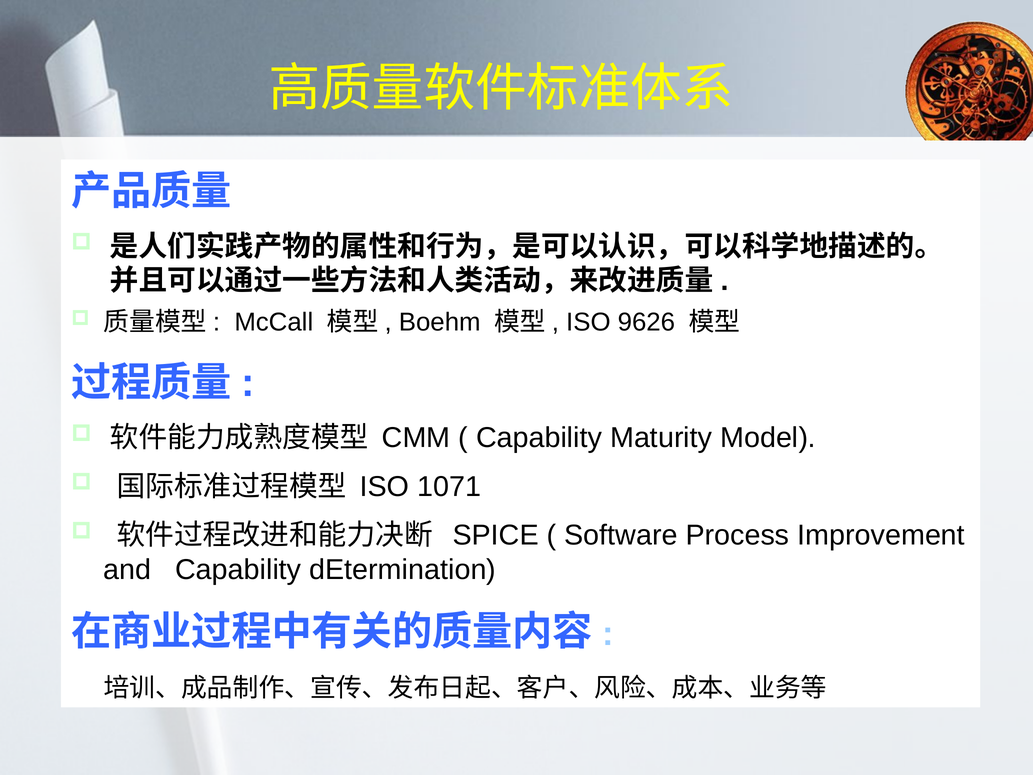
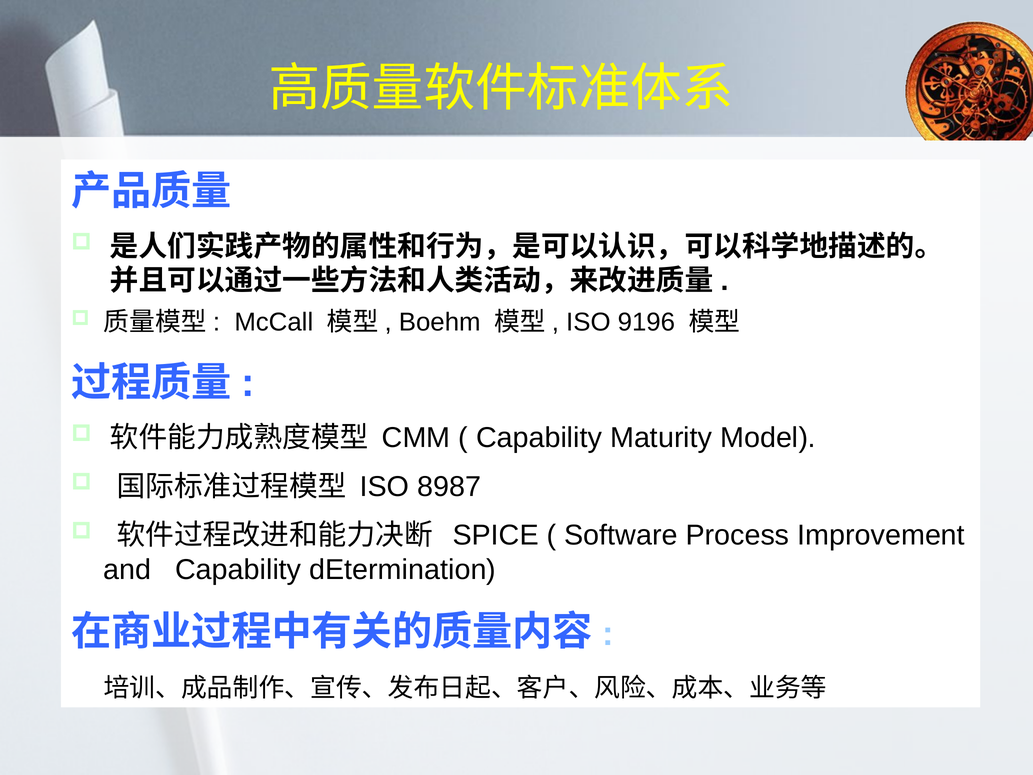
9626: 9626 -> 9196 (646, 322)
1071: 1071 -> 8987 (449, 486)
